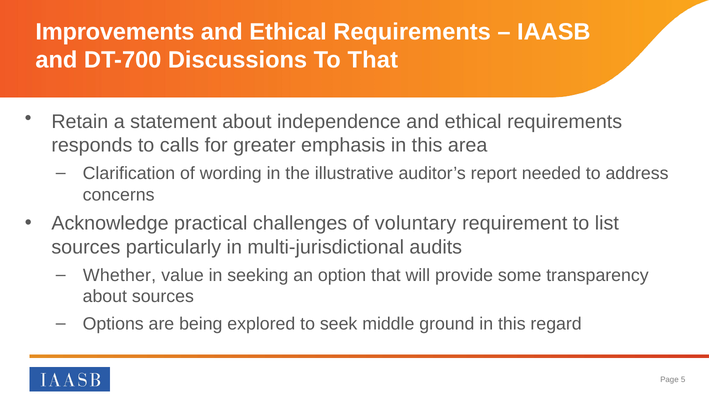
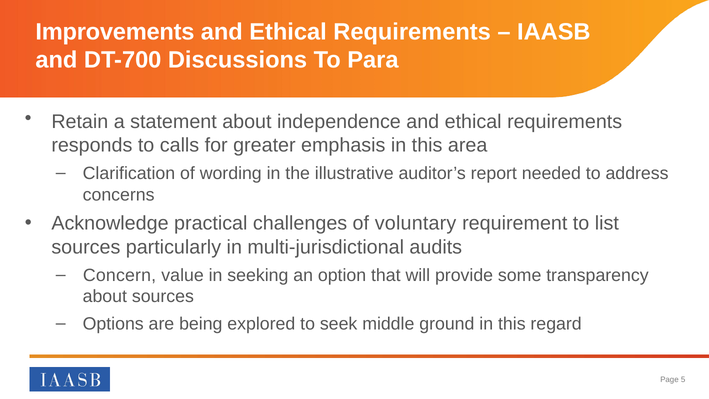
To That: That -> Para (373, 60)
Whether: Whether -> Concern (120, 275)
